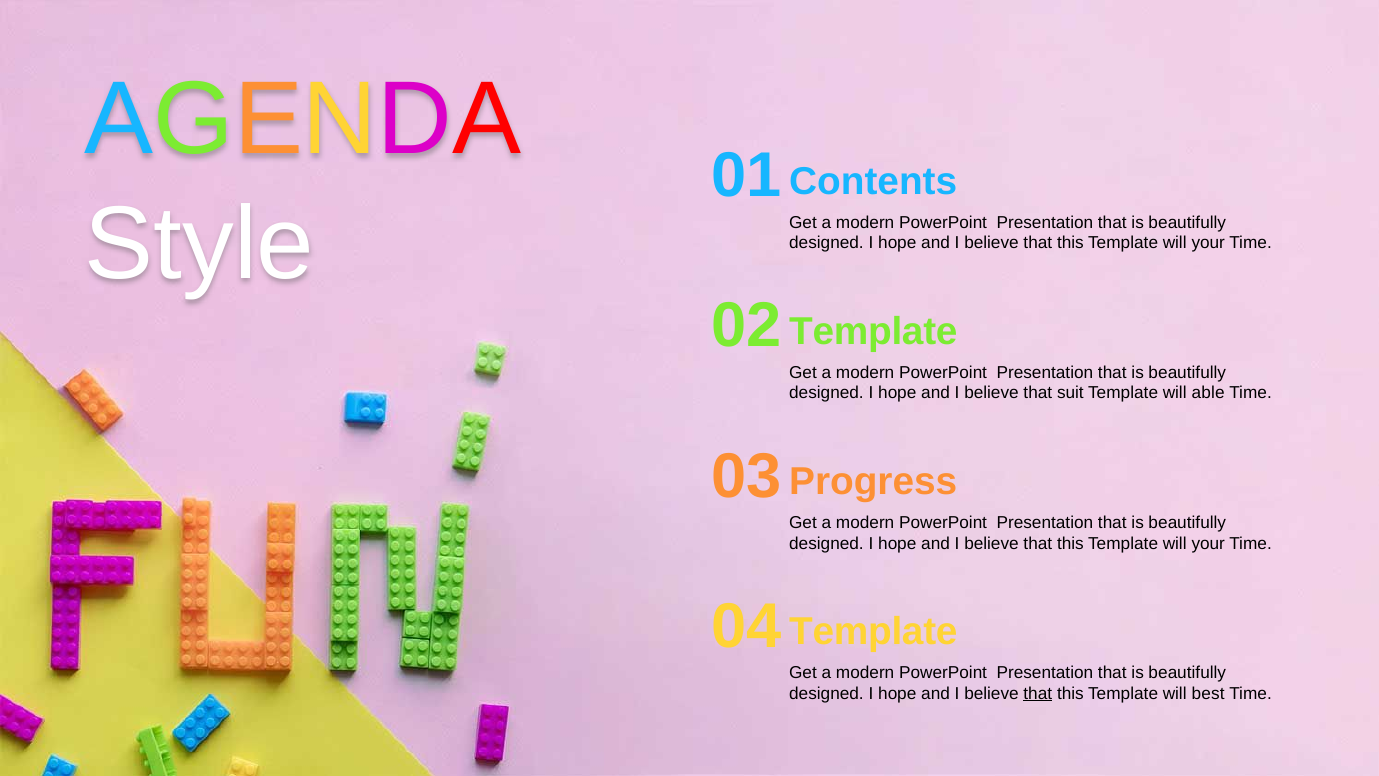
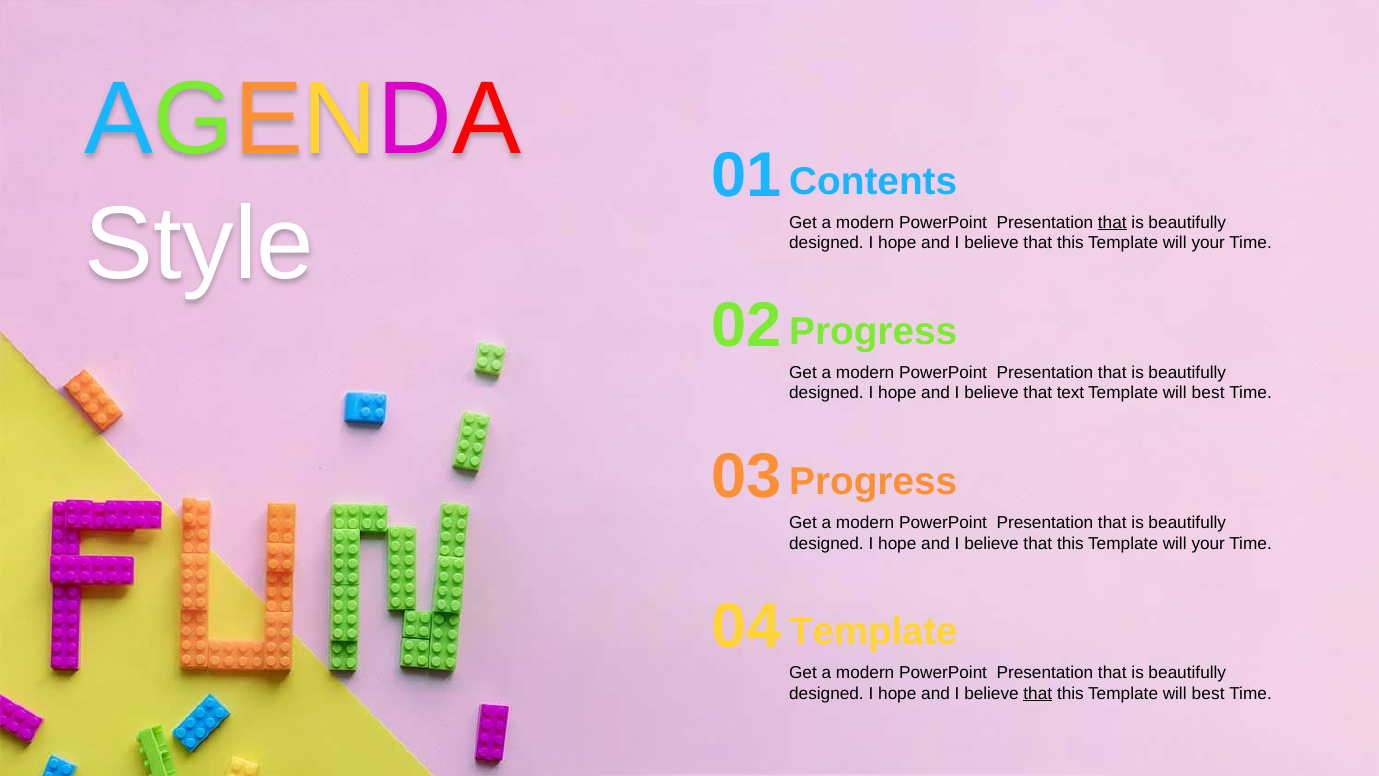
that underline: none -> present (1112, 222)
Template: Template -> Progress (873, 332)
suit: suit -> text (1070, 393)
able: able -> best (1208, 393)
